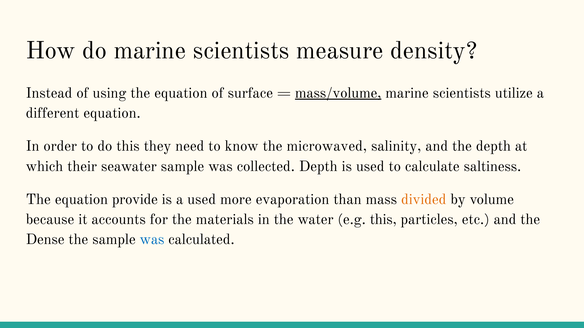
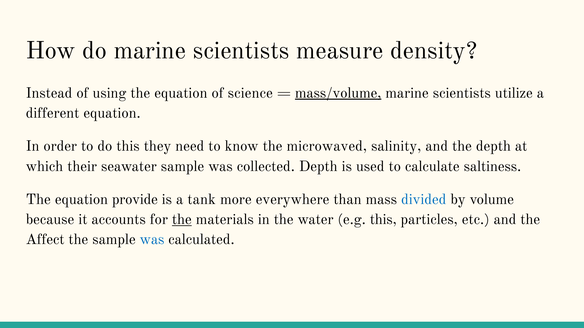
surface: surface -> science (250, 93)
a used: used -> tank (202, 200)
evaporation: evaporation -> everywhere (293, 200)
divided colour: orange -> blue (424, 200)
the underline: none -> present (182, 220)
Dense: Dense -> Affect (45, 240)
